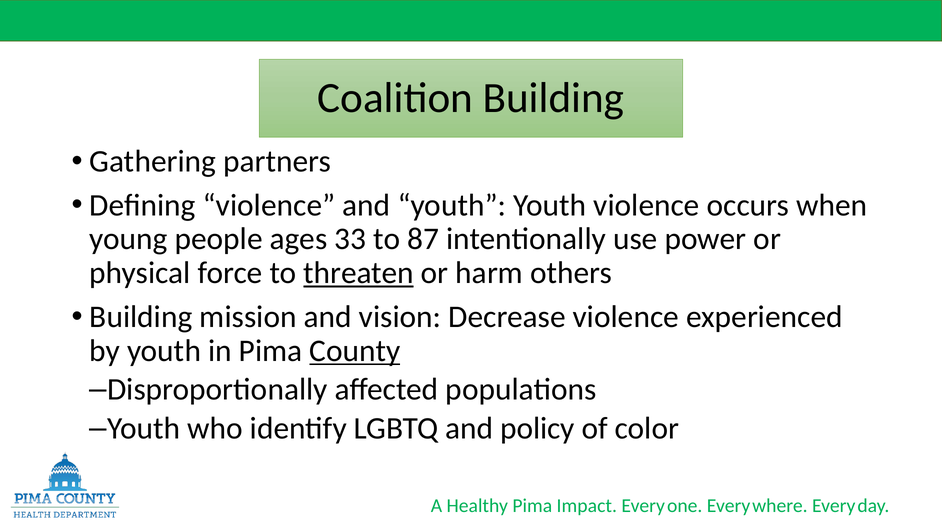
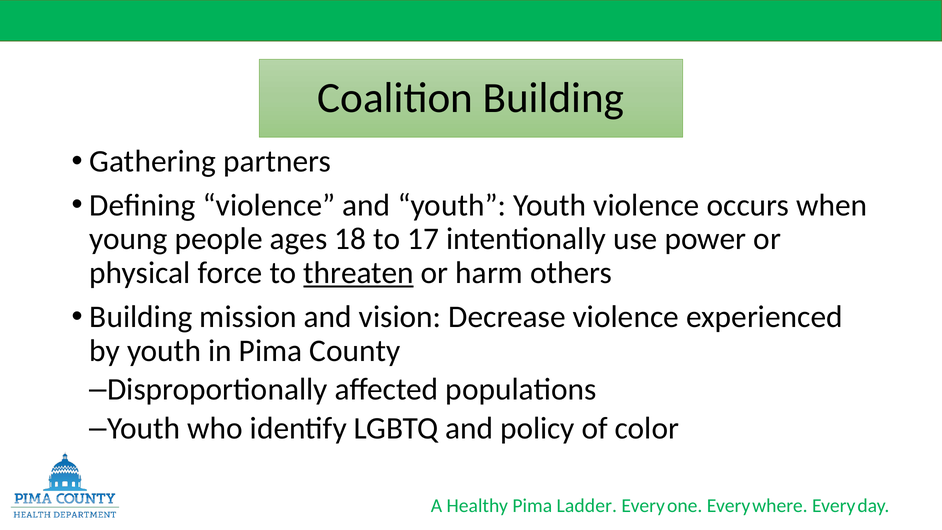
33: 33 -> 18 (350, 239)
87: 87 -> 17 (423, 239)
County underline: present -> none (355, 351)
Impact: Impact -> Ladder (587, 506)
